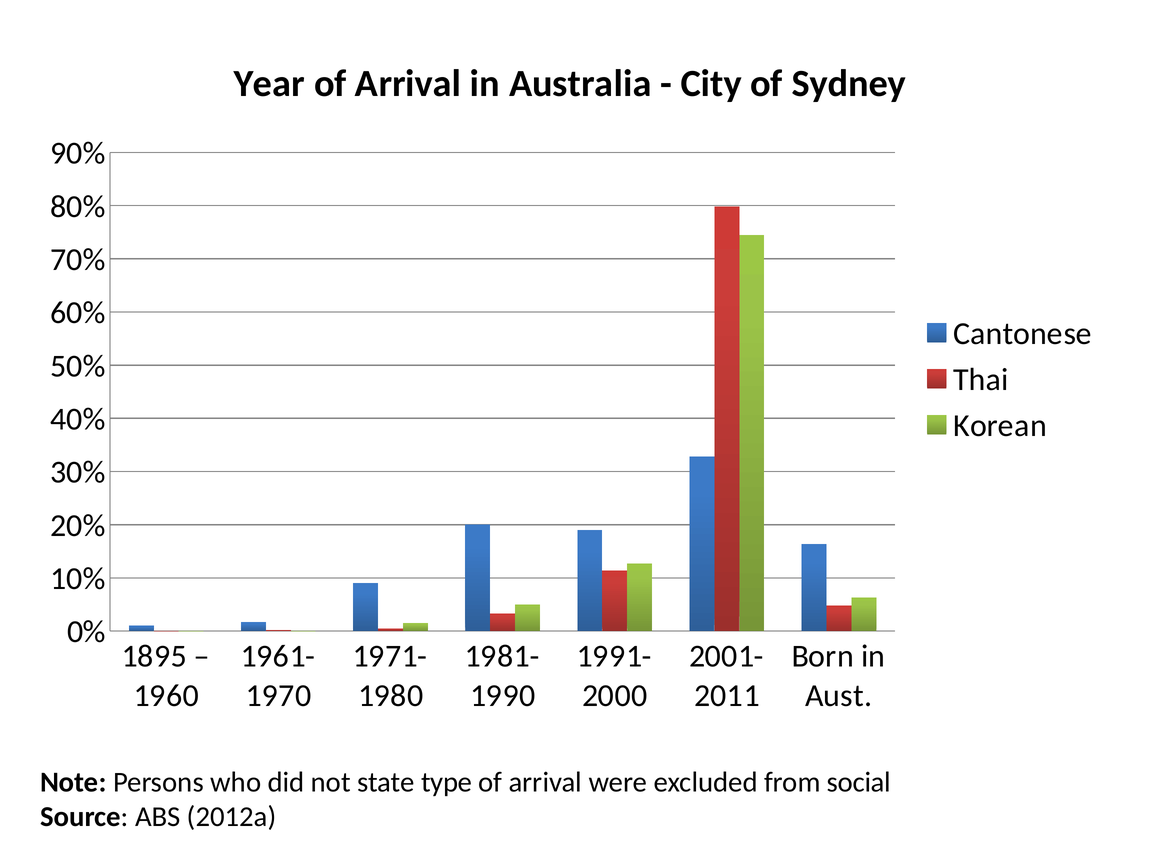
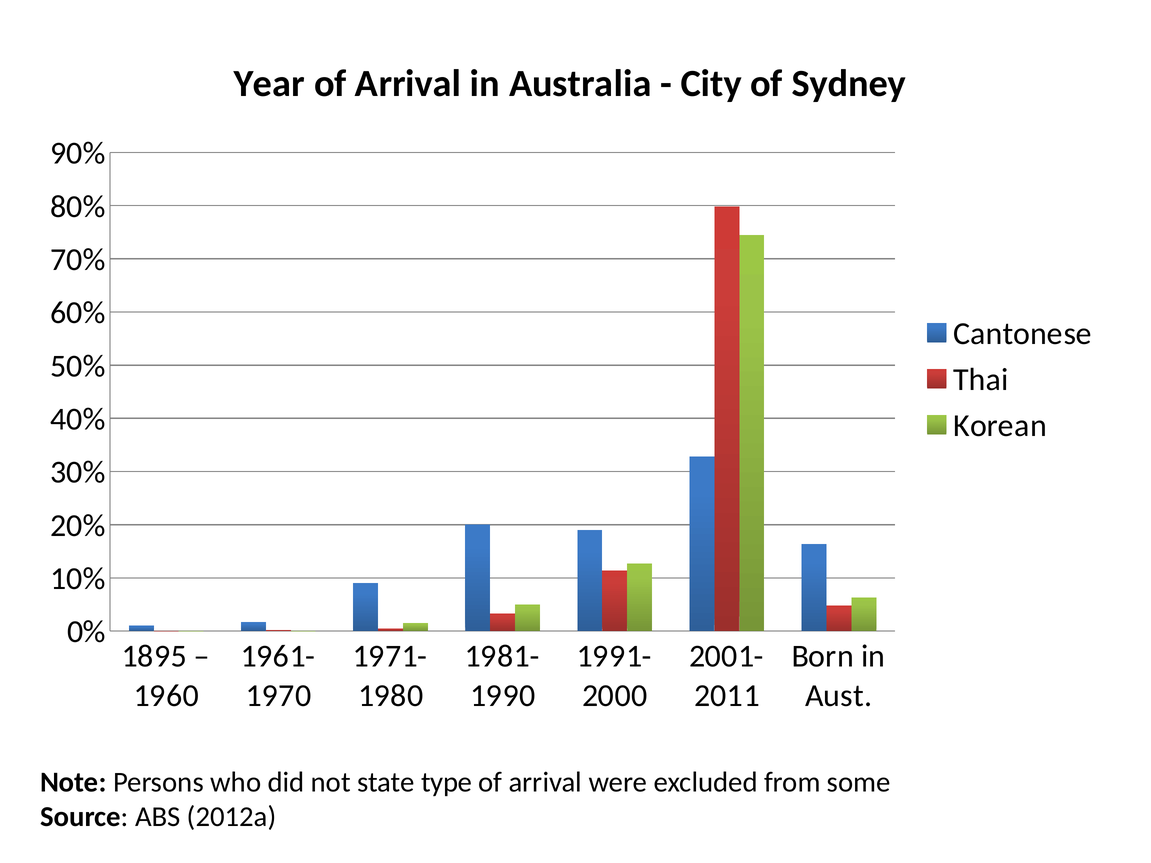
social: social -> some (859, 783)
